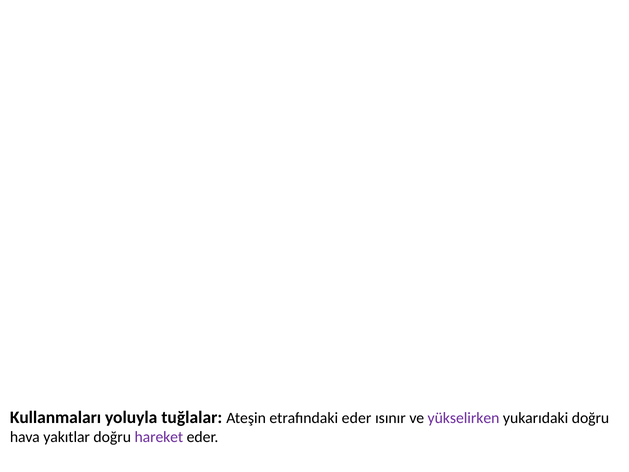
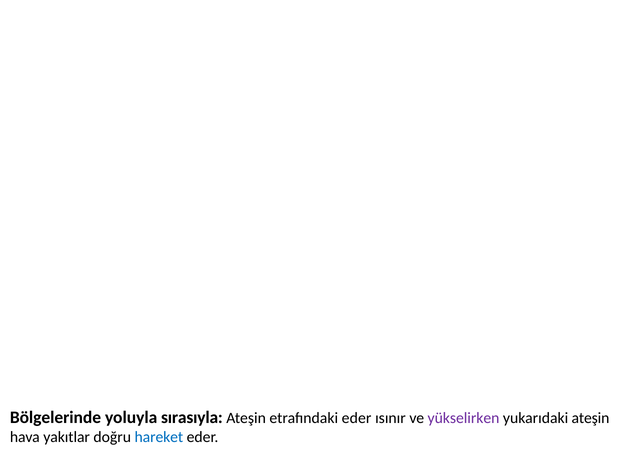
Kullanmaları: Kullanmaları -> Bölgelerinde (55, 417)
tuğlalar: tuğlalar -> sırasıyla (192, 417)
yukarıdaki doğru: doğru -> ateşin (591, 418)
hareket colour: purple -> blue (159, 437)
